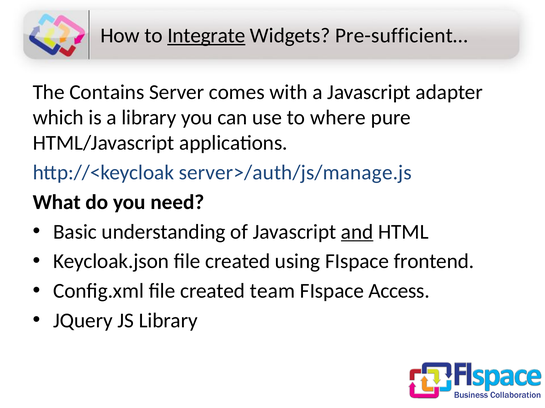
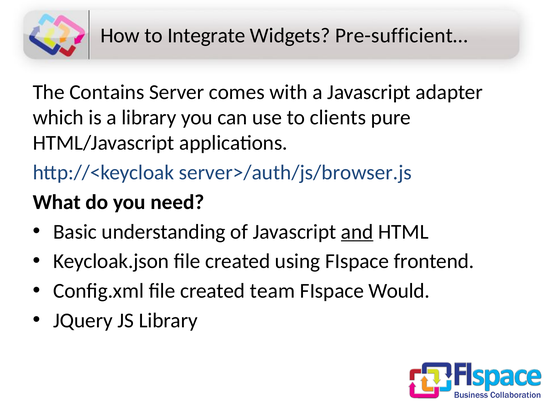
Integrate underline: present -> none (206, 36)
where: where -> clients (338, 118)
server>/auth/js/manage.js: server>/auth/js/manage.js -> server>/auth/js/browser.js (295, 173)
Access: Access -> Would (399, 291)
